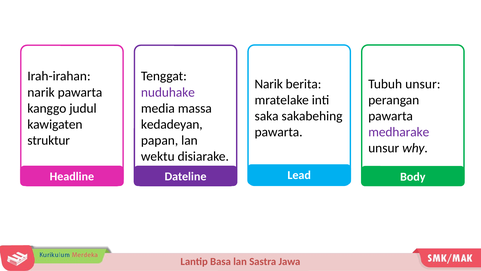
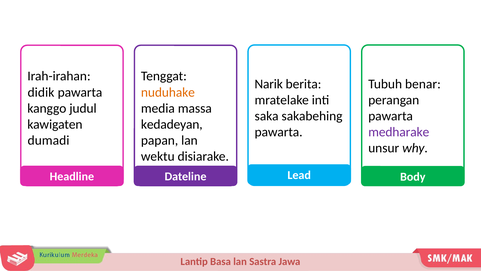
Tubuh unsur: unsur -> benar (423, 84)
narik: narik -> didik (41, 92)
nuduhake colour: purple -> orange (168, 92)
struktur: struktur -> dumadi (49, 140)
